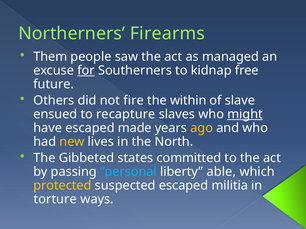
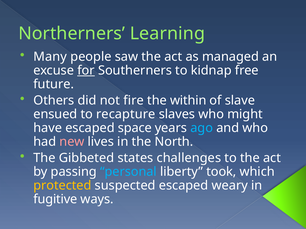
Firearms: Firearms -> Learning (167, 34)
Them: Them -> Many (50, 57)
might underline: present -> none (245, 114)
made: made -> space (135, 128)
ago colour: yellow -> light blue (202, 128)
new colour: yellow -> pink (72, 142)
committed: committed -> challenges (189, 158)
able: able -> took (221, 172)
militia: militia -> weary (230, 186)
torture: torture -> fugitive (55, 200)
